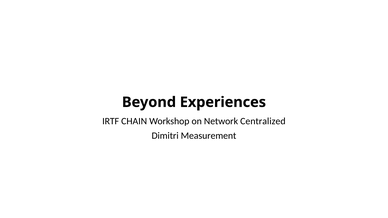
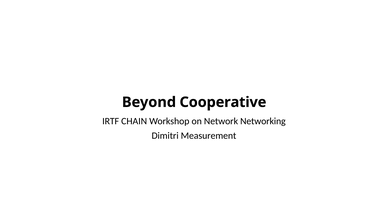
Experiences: Experiences -> Cooperative (223, 102)
Centralized: Centralized -> Networking (263, 121)
